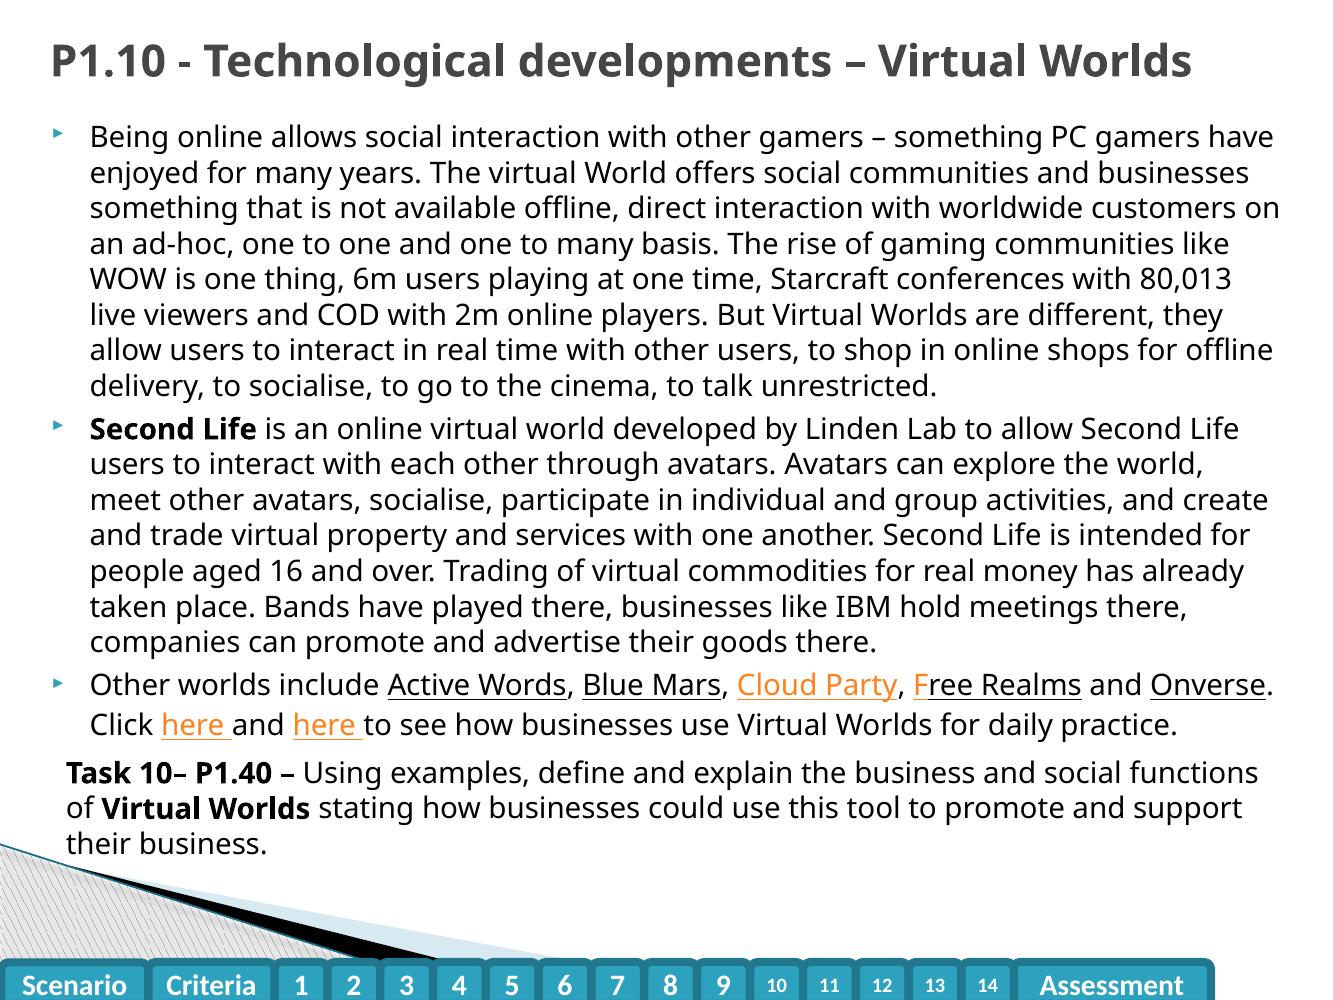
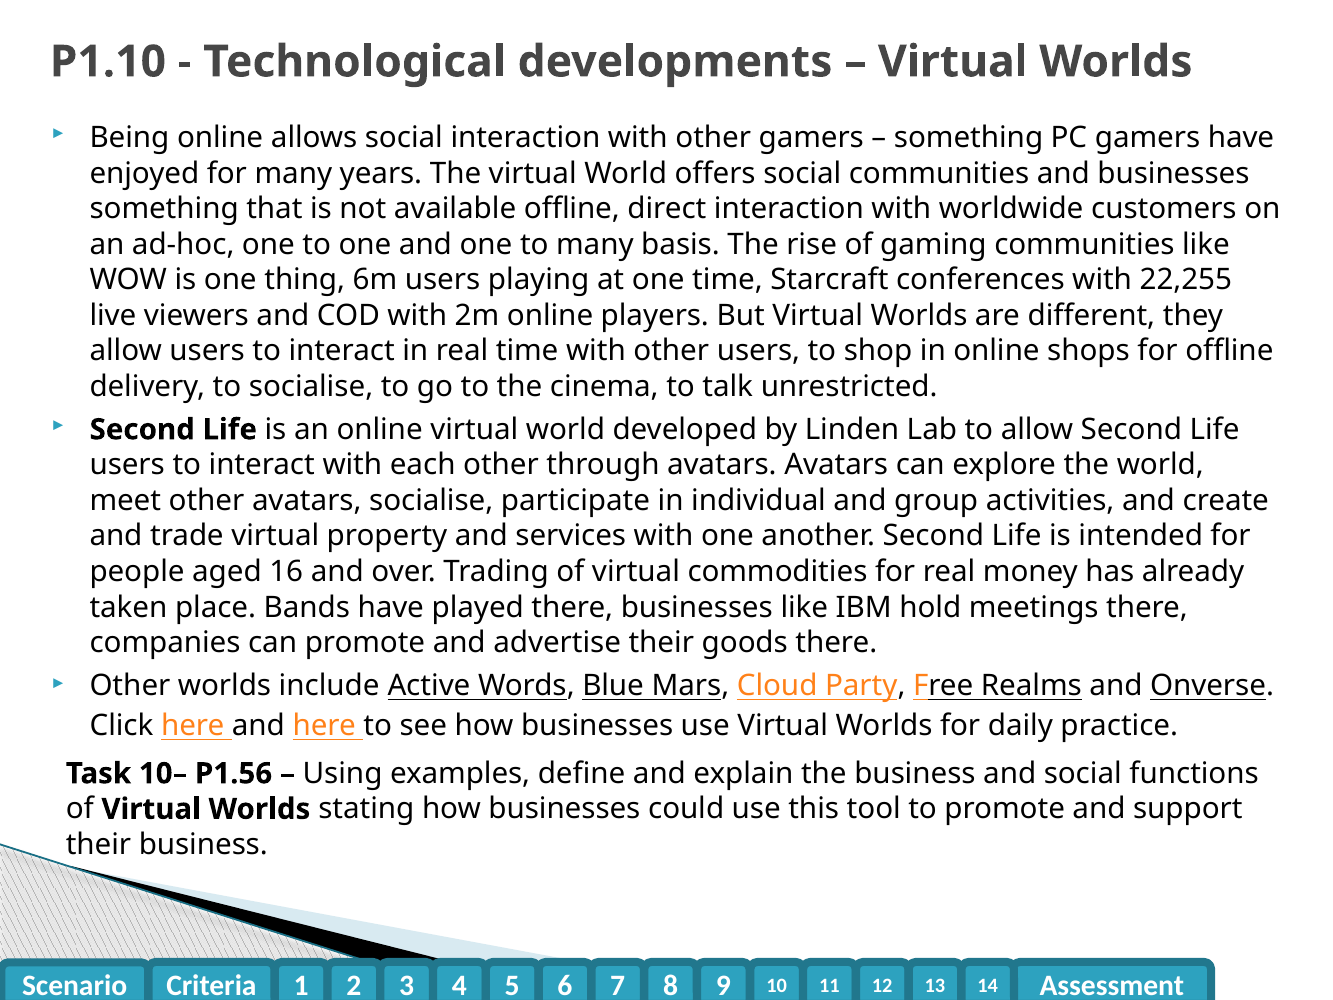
80,013: 80,013 -> 22,255 (1186, 280)
P1.40: P1.40 -> P1.56 (234, 773)
